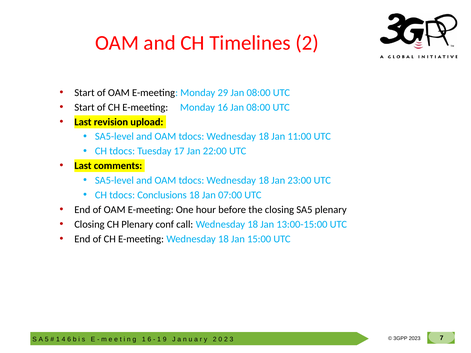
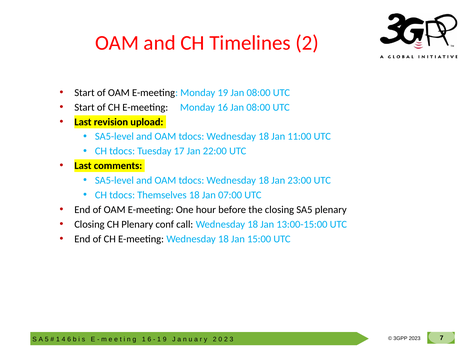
29: 29 -> 19 (223, 93)
Conclusions: Conclusions -> Themselves (162, 195)
